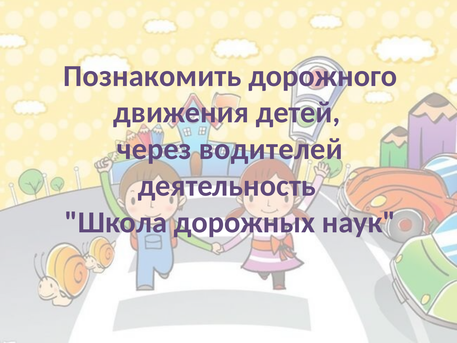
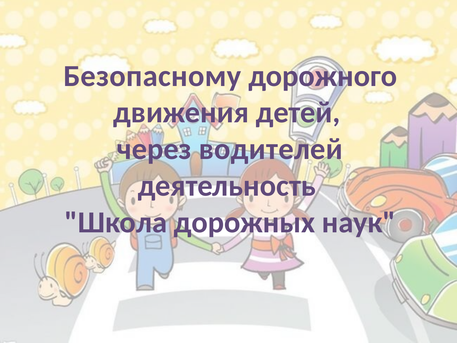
Познакомить: Познакомить -> Безопасному (152, 76)
